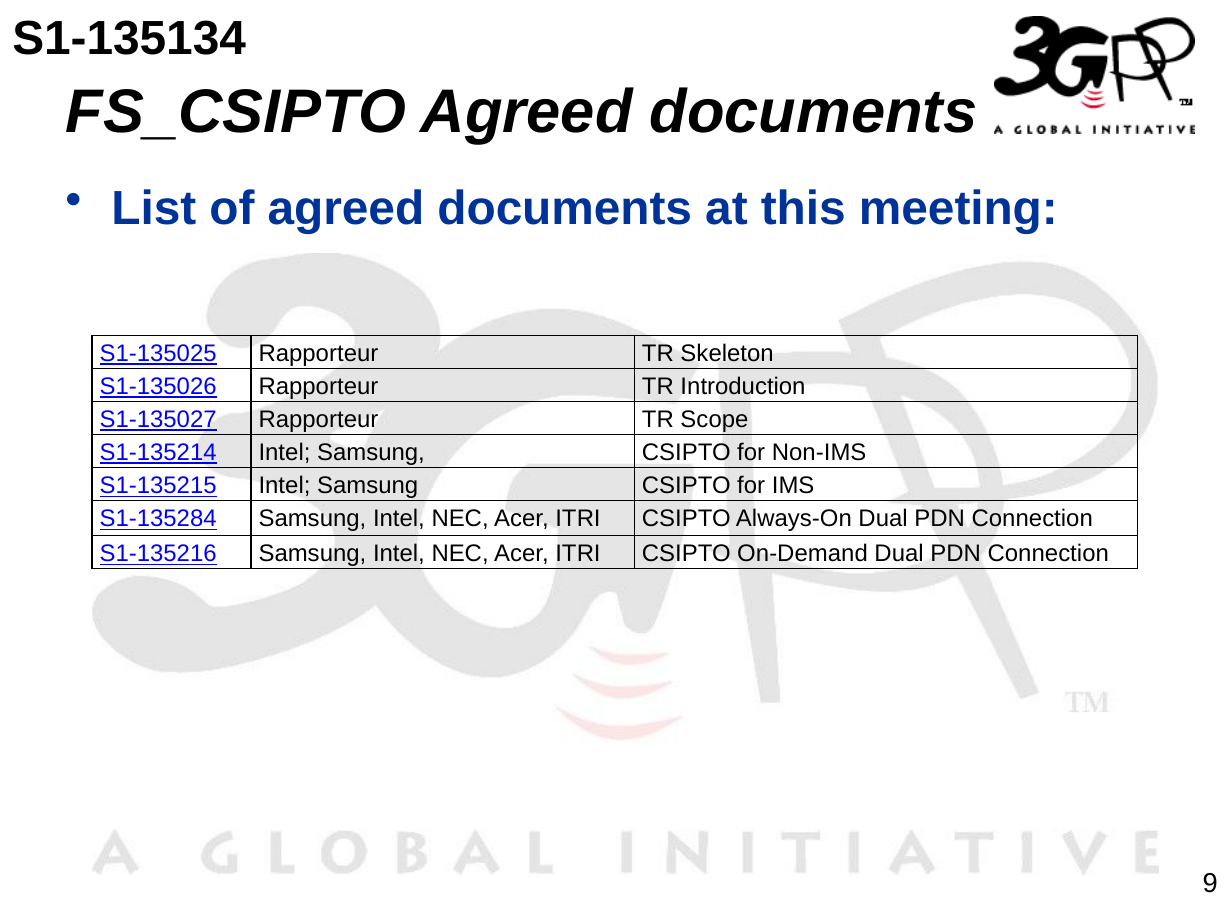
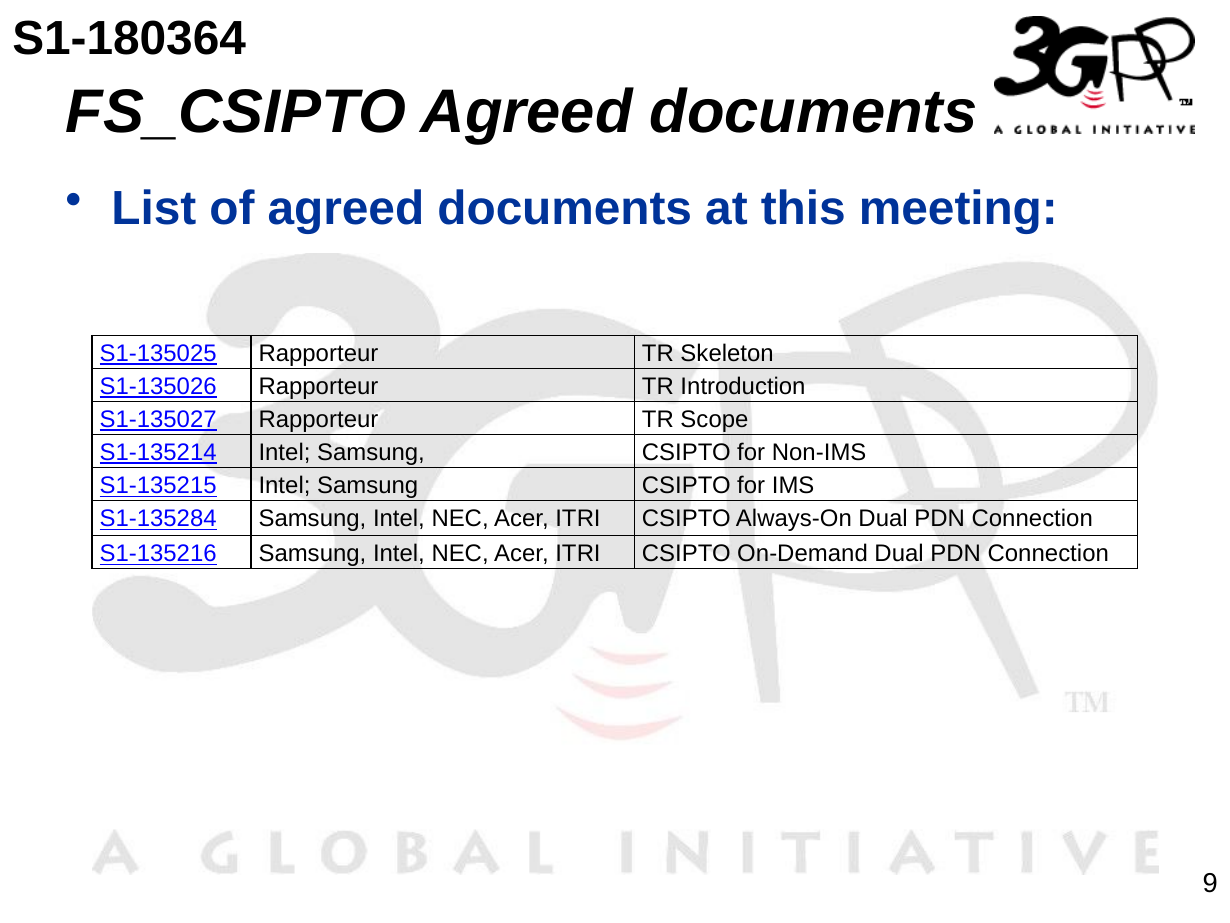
S1-135134: S1-135134 -> S1-180364 (129, 38)
